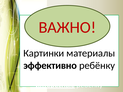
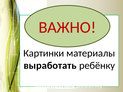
эффективно: эффективно -> выработать (50, 66)
